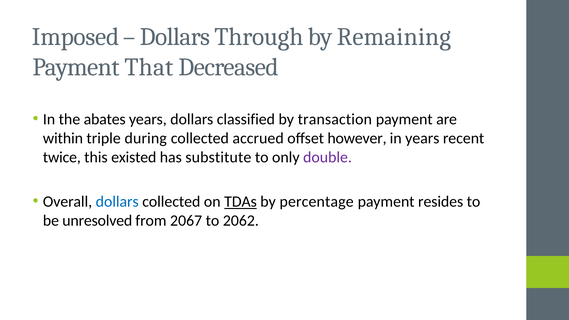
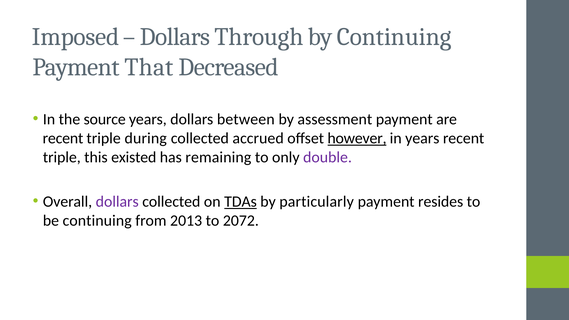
by Remaining: Remaining -> Continuing (394, 37)
abates: abates -> source (105, 119)
classified: classified -> between (246, 119)
transaction: transaction -> assessment (335, 119)
within: within -> recent (63, 138)
however underline: none -> present (357, 138)
twice: twice -> triple (62, 157)
substitute: substitute -> remaining (218, 157)
dollars colour: blue -> purple (117, 202)
percentage: percentage -> particularly (317, 202)
be unresolved: unresolved -> continuing (97, 221)
2067: 2067 -> 2013 (186, 221)
2062: 2062 -> 2072 (241, 221)
